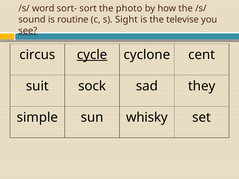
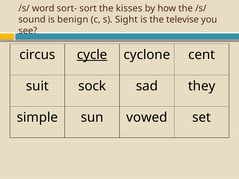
photo: photo -> kisses (129, 8)
routine: routine -> benign (73, 20)
see underline: present -> none (28, 31)
whisky: whisky -> vowed (147, 118)
